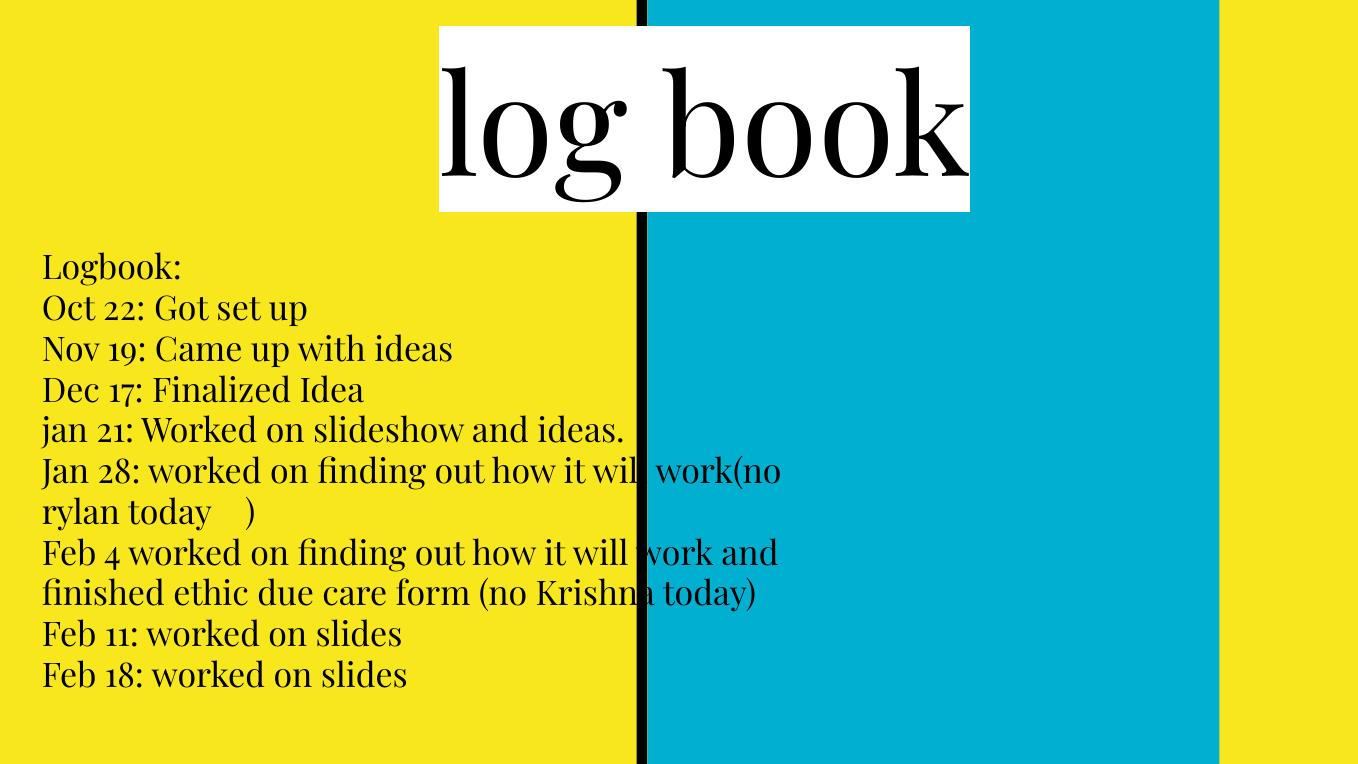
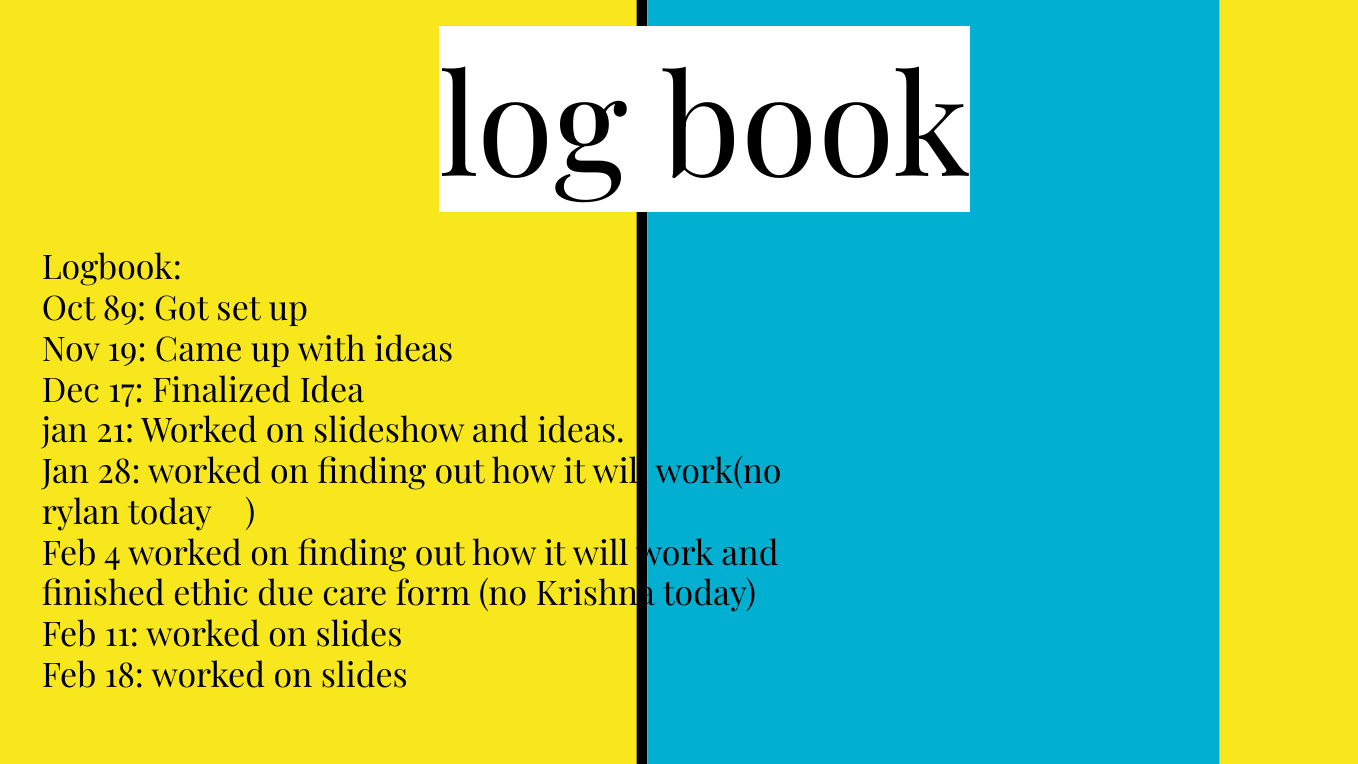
22: 22 -> 89 (125, 309)
